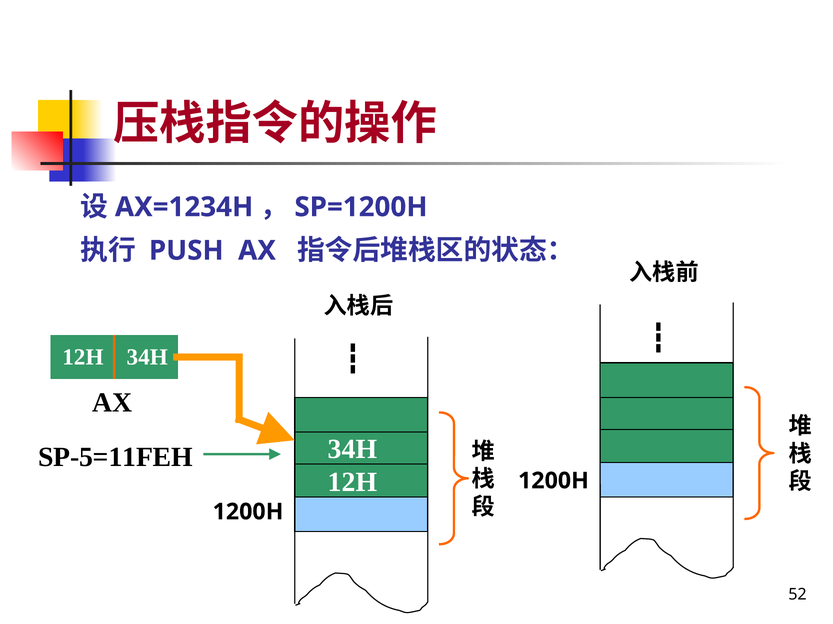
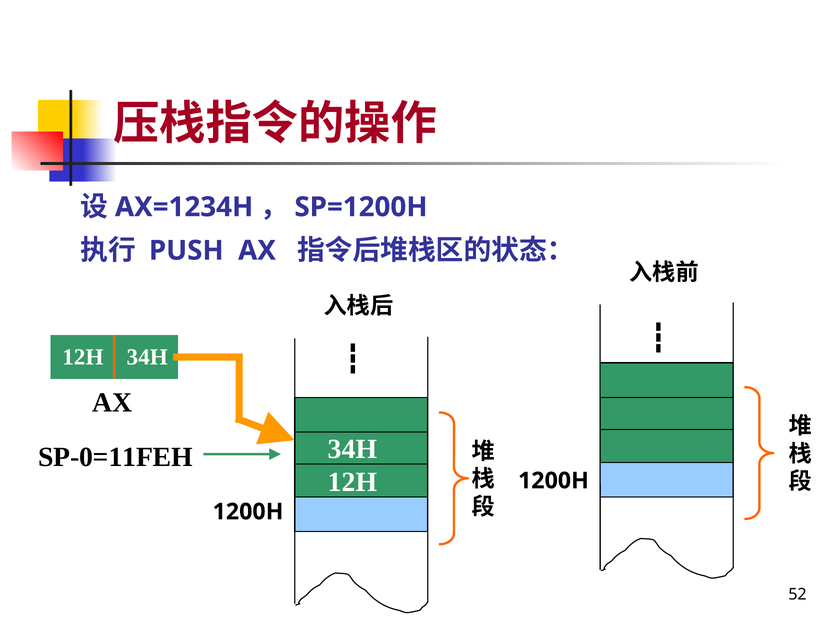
SP-5=11FEH: SP-5=11FEH -> SP-0=11FEH (115, 457)
